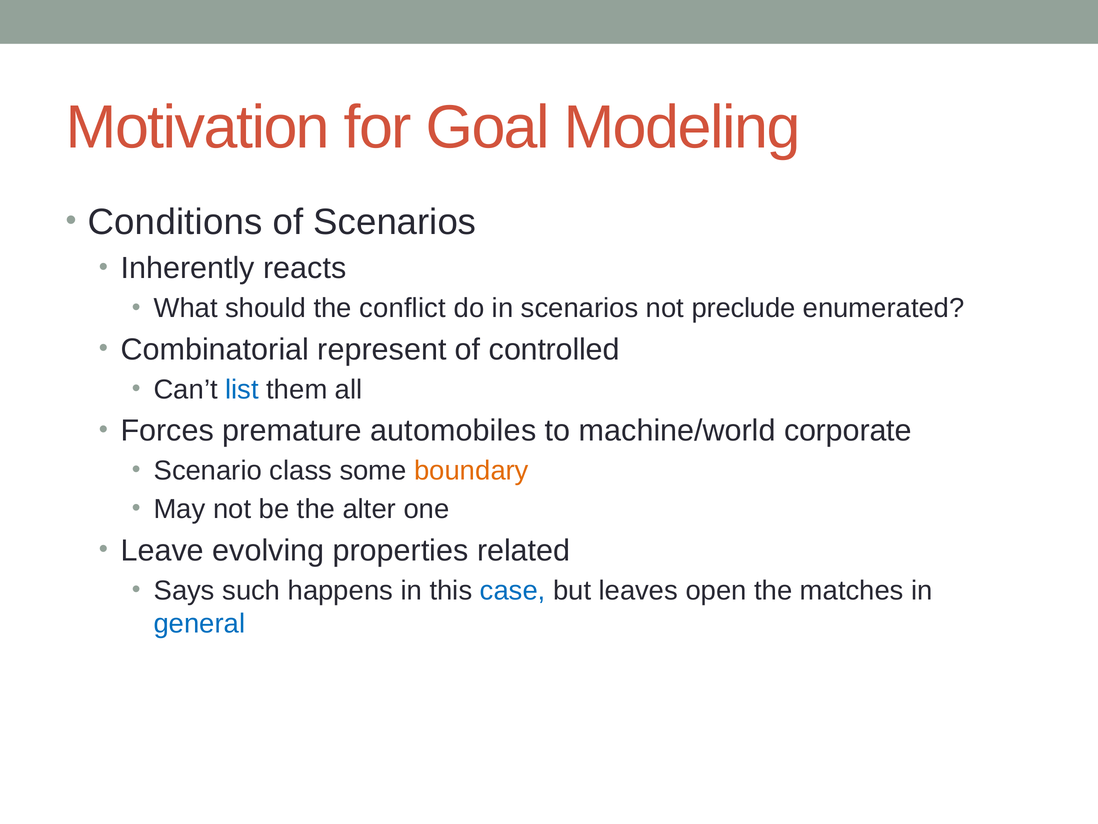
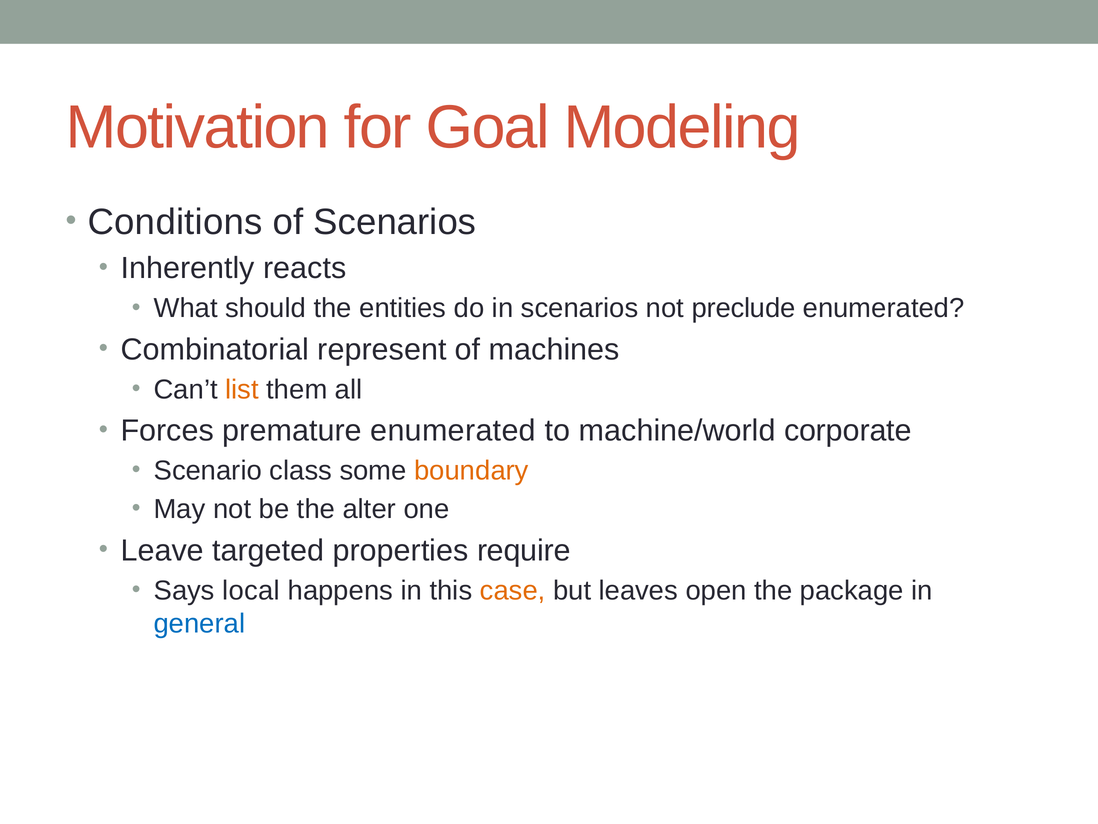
conflict: conflict -> entities (403, 308)
controlled: controlled -> machines (554, 349)
list colour: blue -> orange (242, 389)
premature automobiles: automobiles -> enumerated (453, 431)
evolving: evolving -> targeted (268, 550)
related: related -> require (524, 550)
such: such -> local (251, 590)
case colour: blue -> orange (513, 590)
matches: matches -> package (852, 590)
